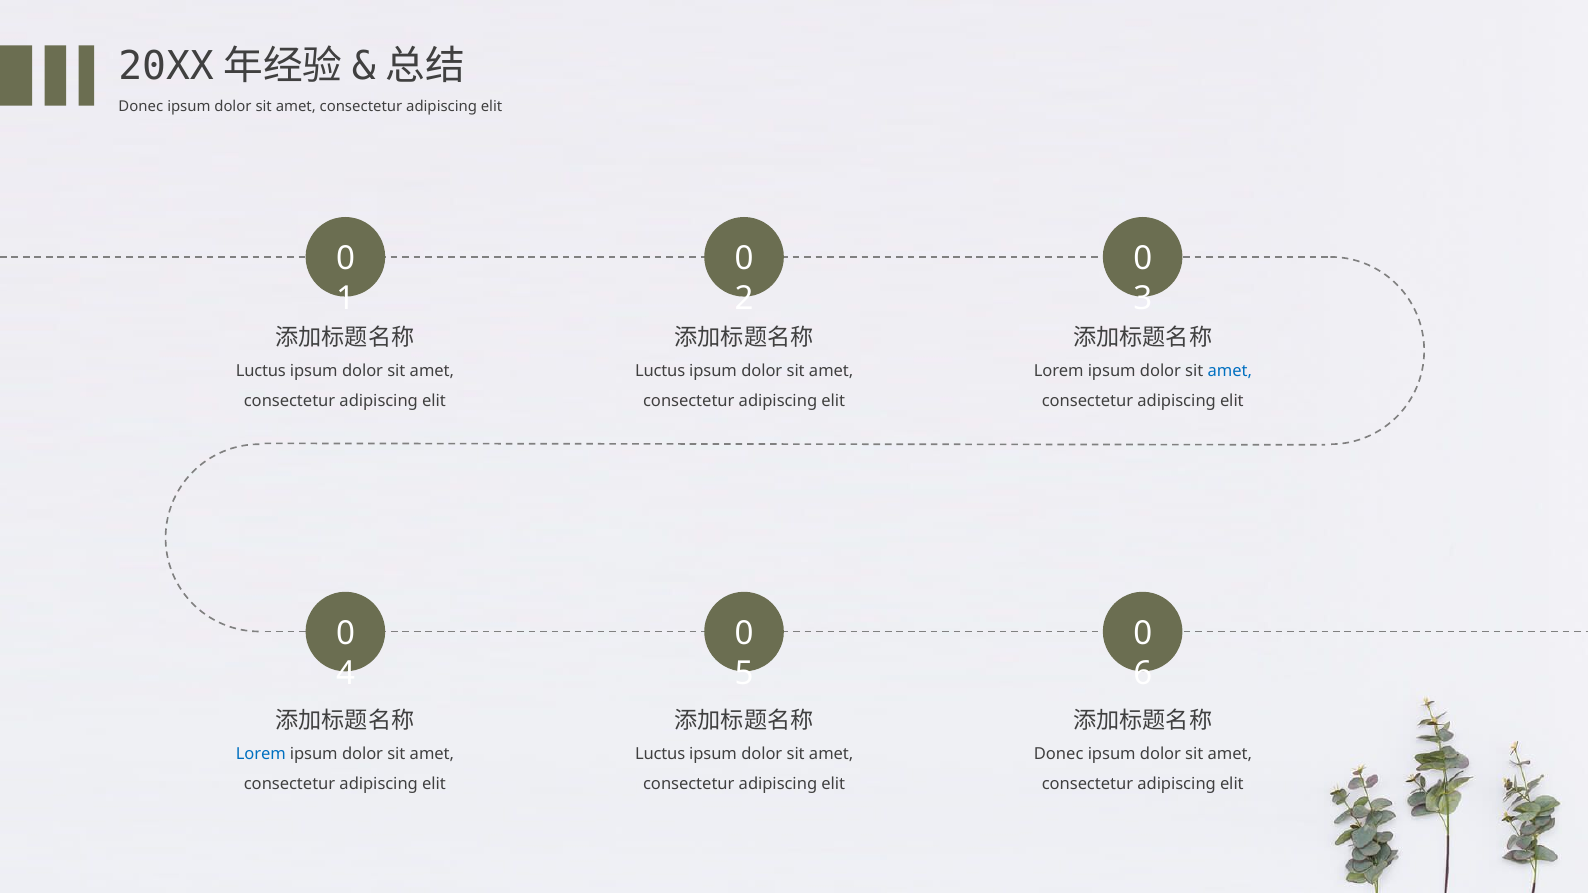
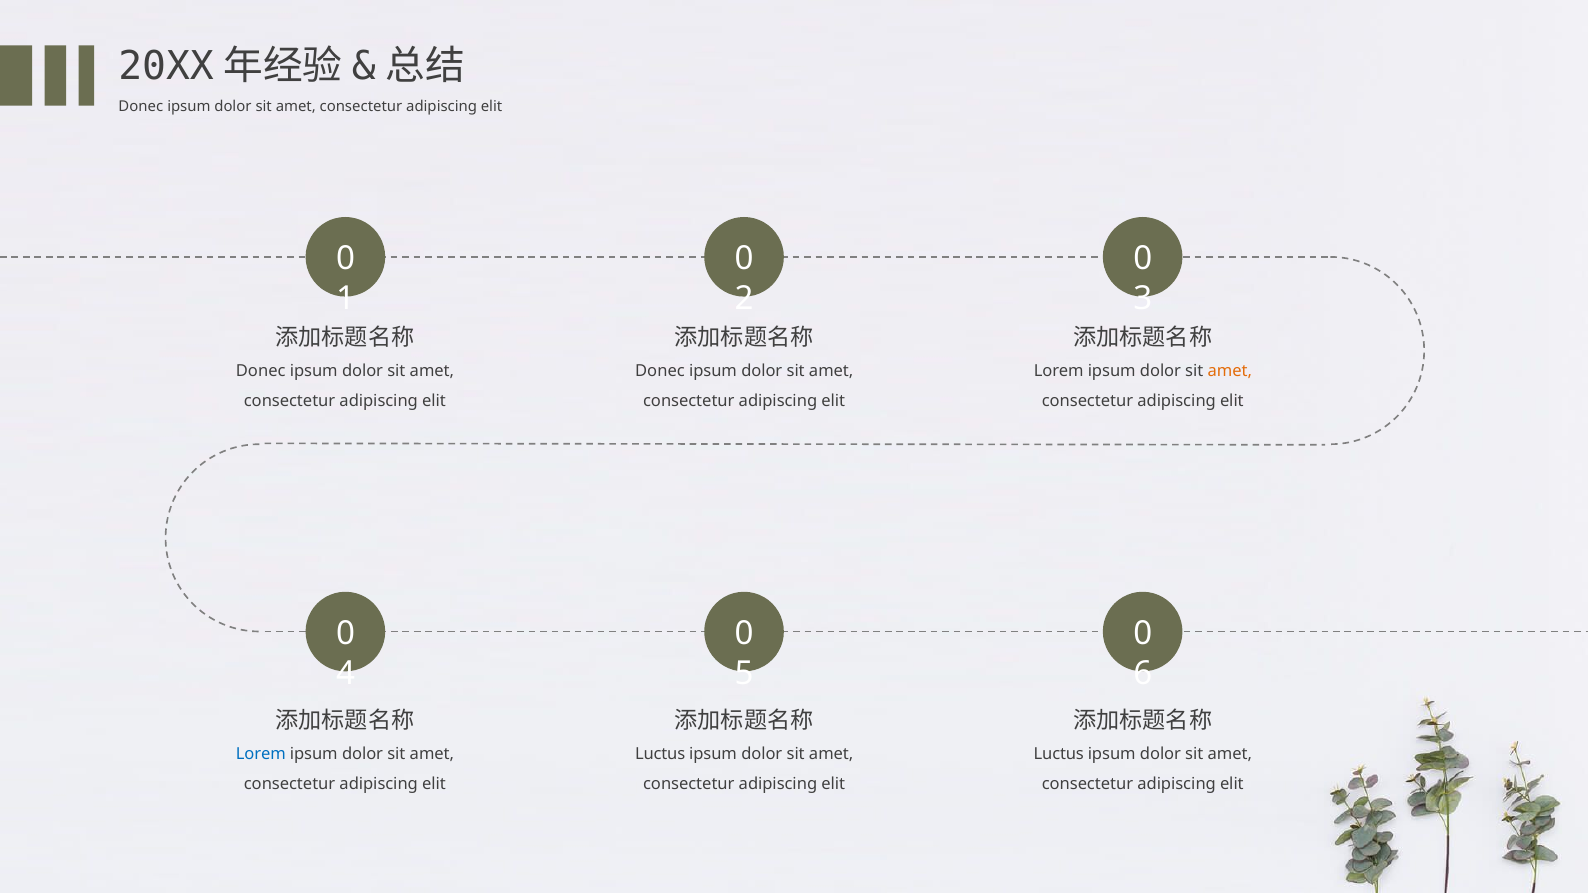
Luctus: Luctus -> Donec (261, 371)
Luctus: Luctus -> Donec (660, 371)
amet colour: blue -> orange (1230, 371)
Donec: Donec -> Luctus (1059, 754)
